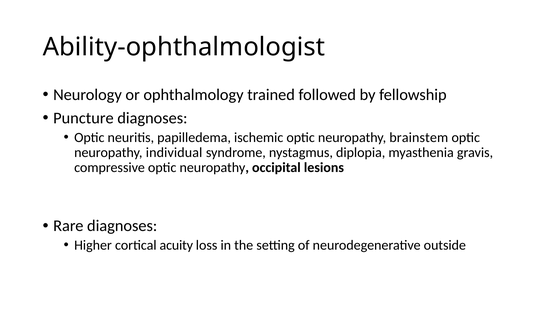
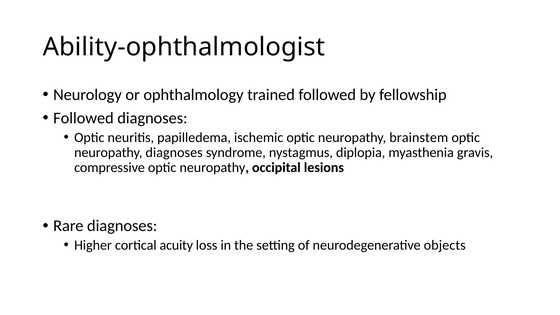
Puncture: Puncture -> Followed (83, 118)
neuropathy individual: individual -> diagnoses (174, 153)
outside: outside -> objects (445, 245)
